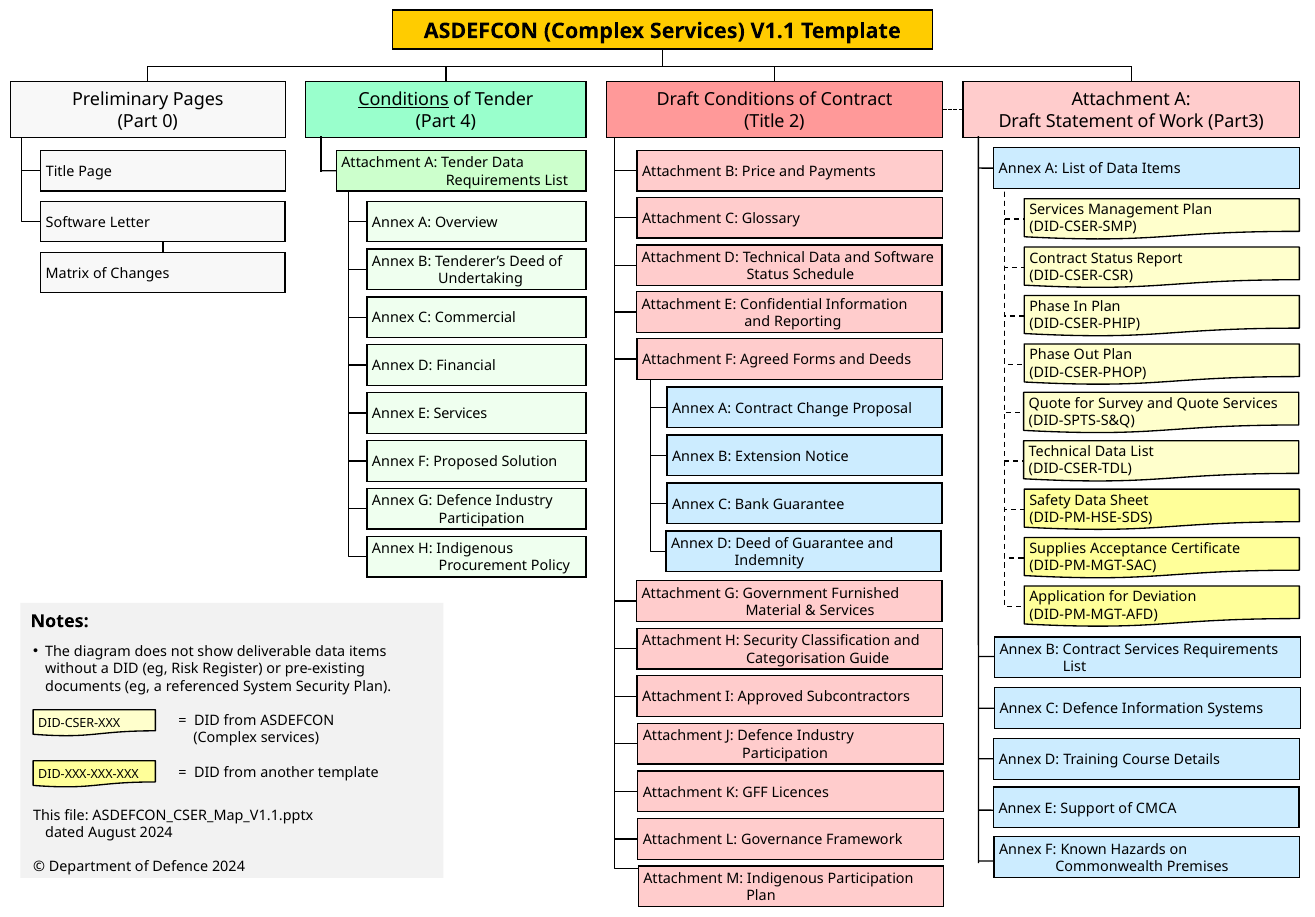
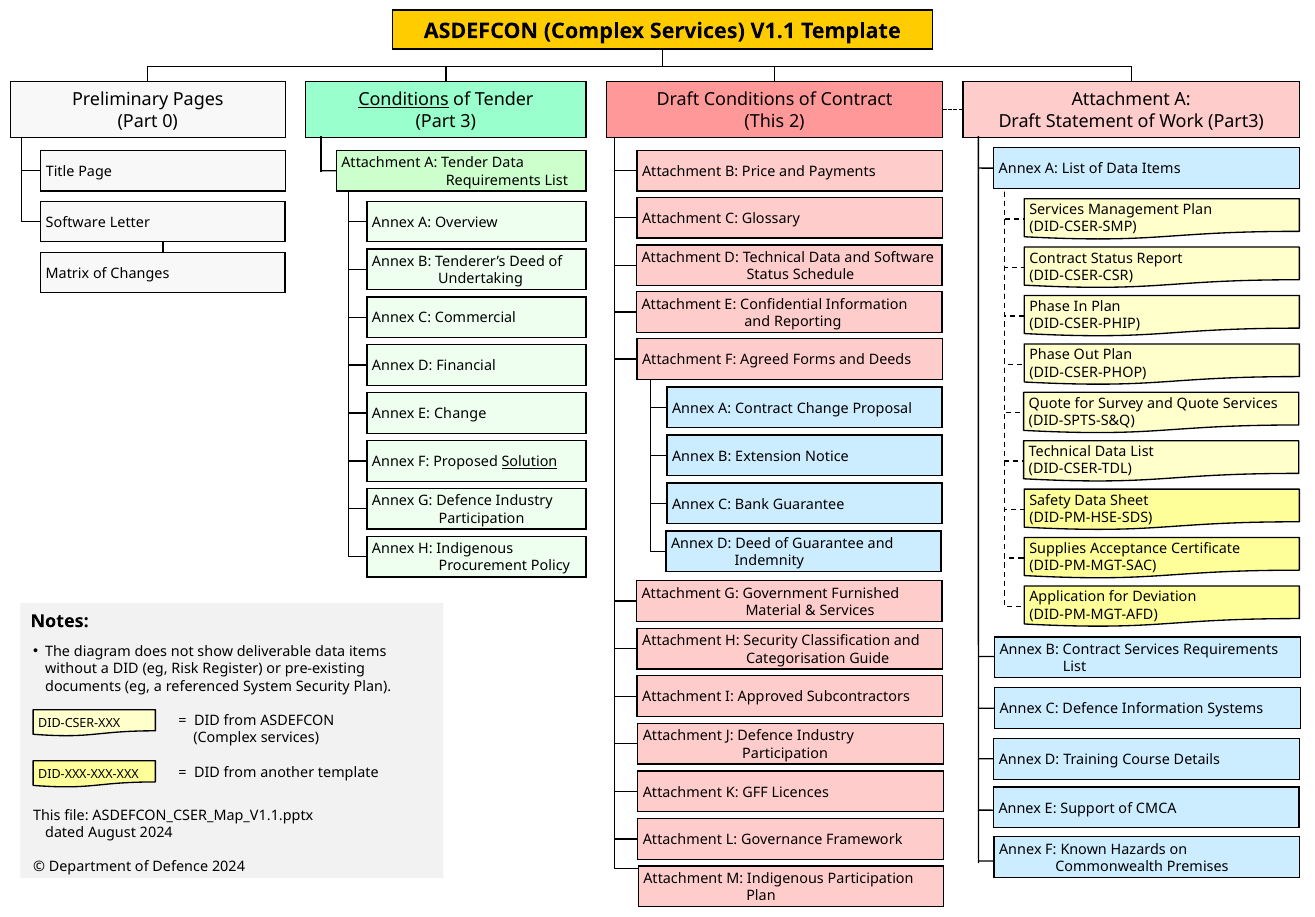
4: 4 -> 3 (468, 122)
Title: Title -> This (764, 122)
E Services: Services -> Change (460, 414)
Solution underline: none -> present (529, 462)
